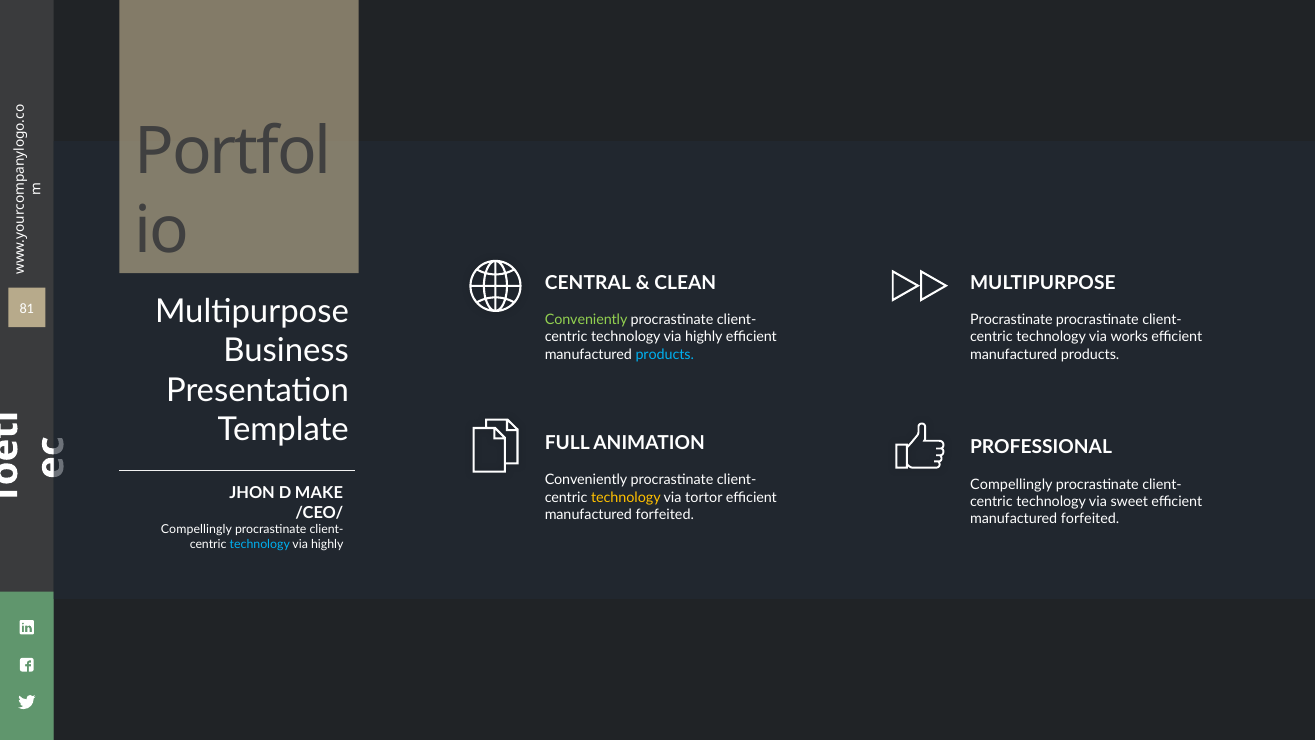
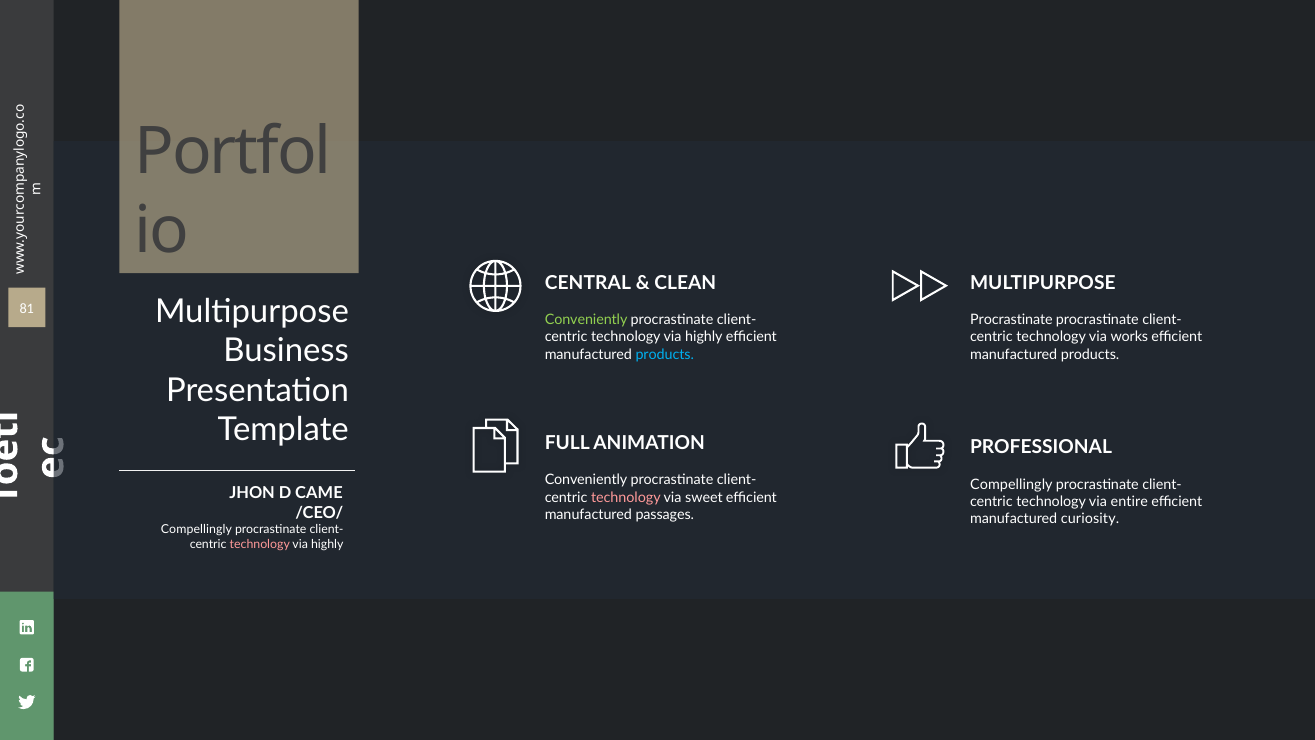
MAKE: MAKE -> CAME (319, 493)
technology colour: yellow -> pink (626, 497)
tortor: tortor -> sweet (704, 497)
sweet: sweet -> entire (1129, 502)
forfeited: forfeited -> passages (665, 514)
forfeited: forfeited -> curiosity (1090, 519)
technology colour: light blue -> pink (260, 544)
